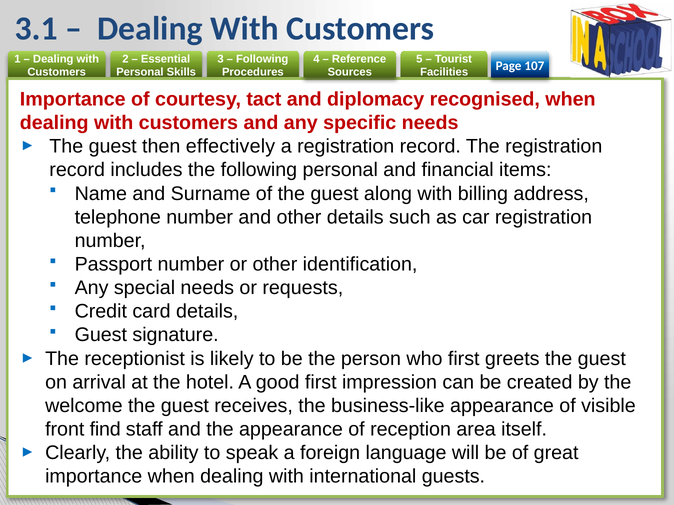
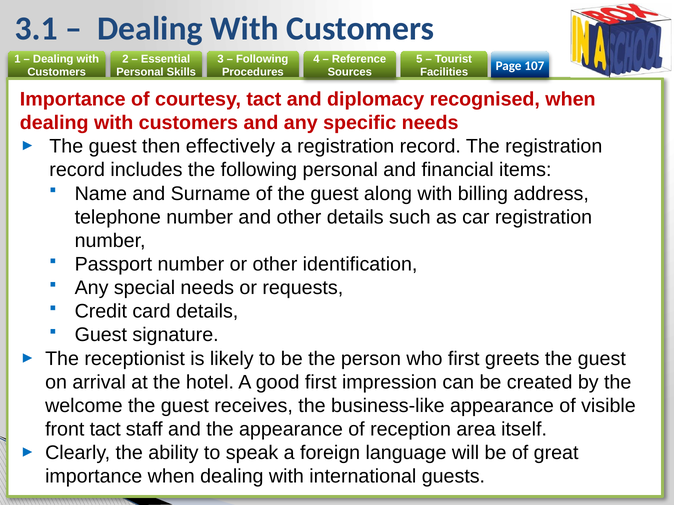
front find: find -> tact (105, 430)
